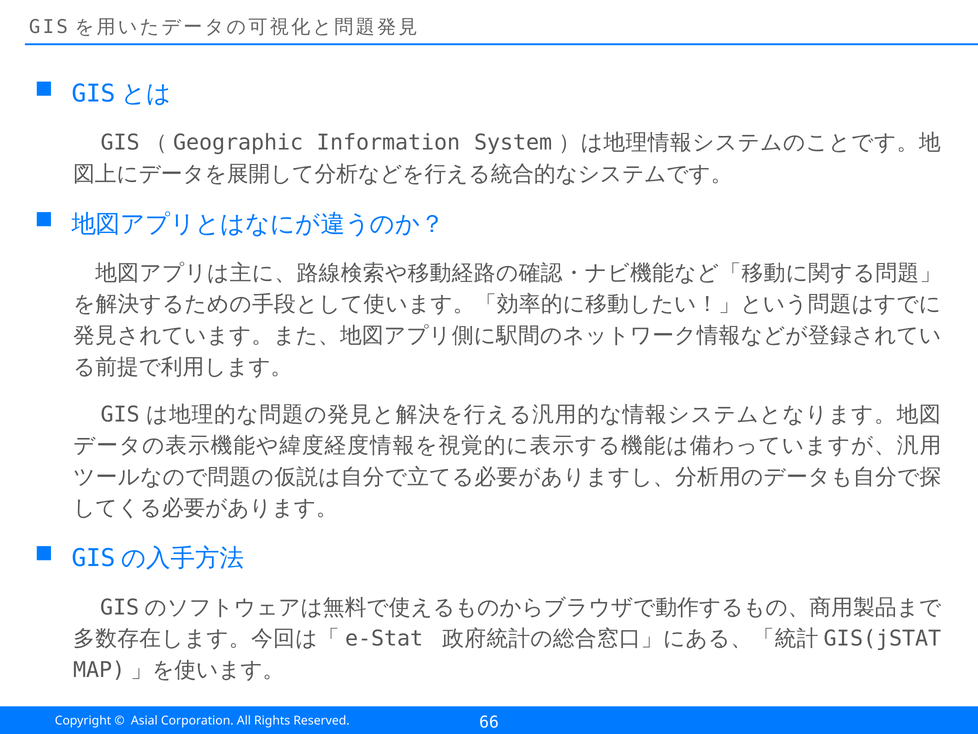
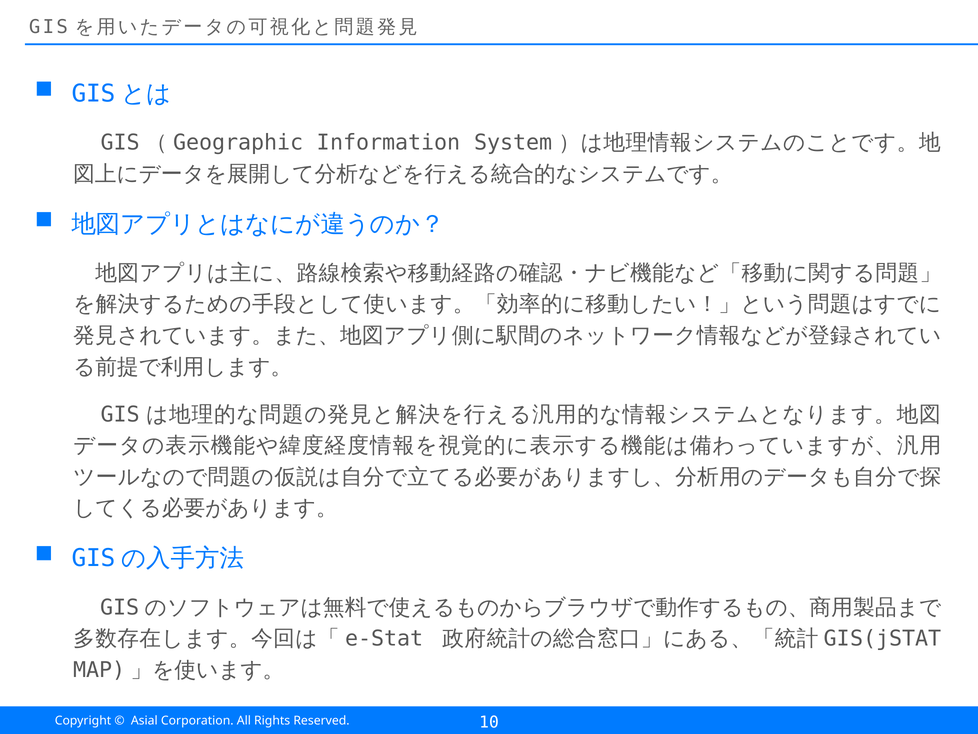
66: 66 -> 10 (489, 722)
